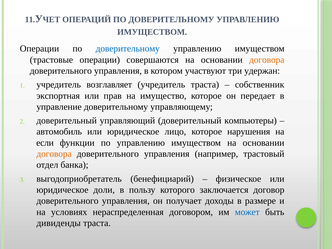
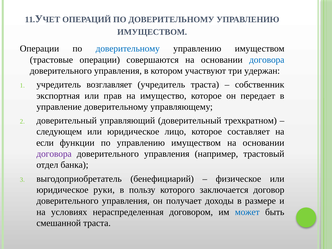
договора colour: orange -> blue (267, 60)
компьютеры: компьютеры -> трехкратном (251, 121)
автомобиль: автомобиль -> следующем (59, 132)
нарушения: нарушения -> составляет (249, 132)
договора colour: orange -> purple (54, 154)
доли: доли -> руки (104, 190)
дивиденды: дивиденды -> смешанной (59, 223)
